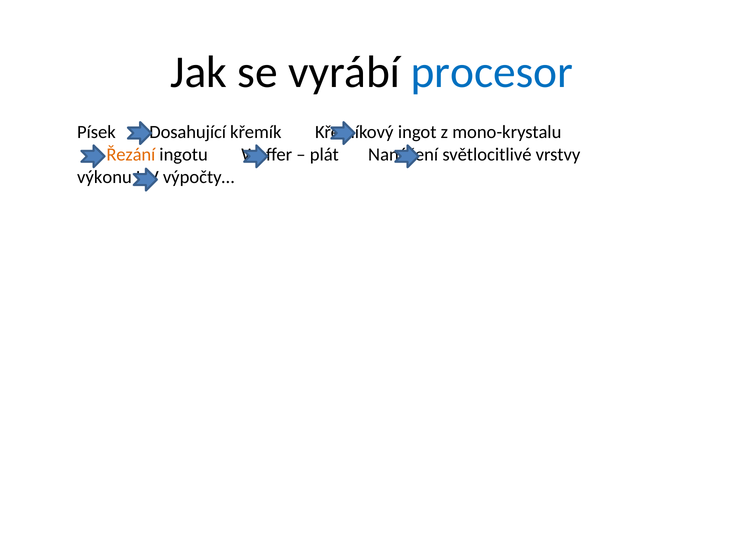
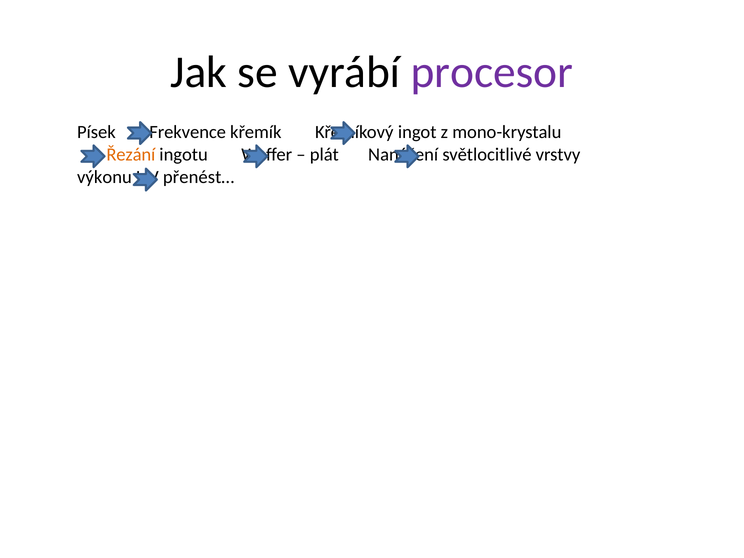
procesor colour: blue -> purple (492, 72)
Dosahující: Dosahující -> Frekvence (188, 132)
výpočty…: výpočty… -> přenést… (199, 177)
